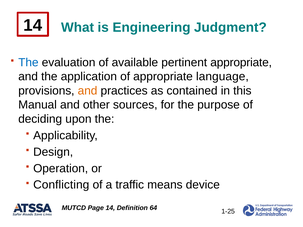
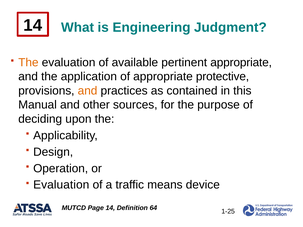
The colour: blue -> orange (28, 62)
language: language -> protective (223, 77)
Conflicting: Conflicting -> Evaluation (61, 185)
